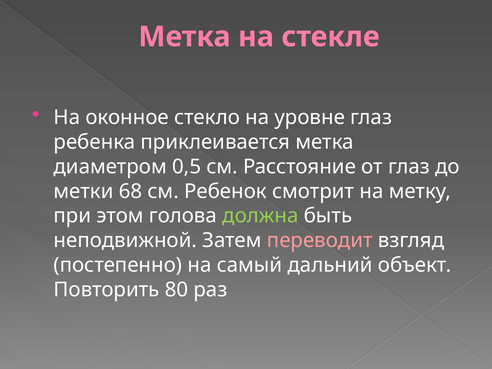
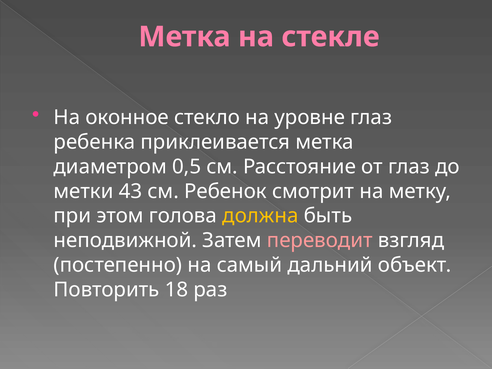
68: 68 -> 43 (131, 191)
должна colour: light green -> yellow (260, 216)
80: 80 -> 18 (176, 290)
